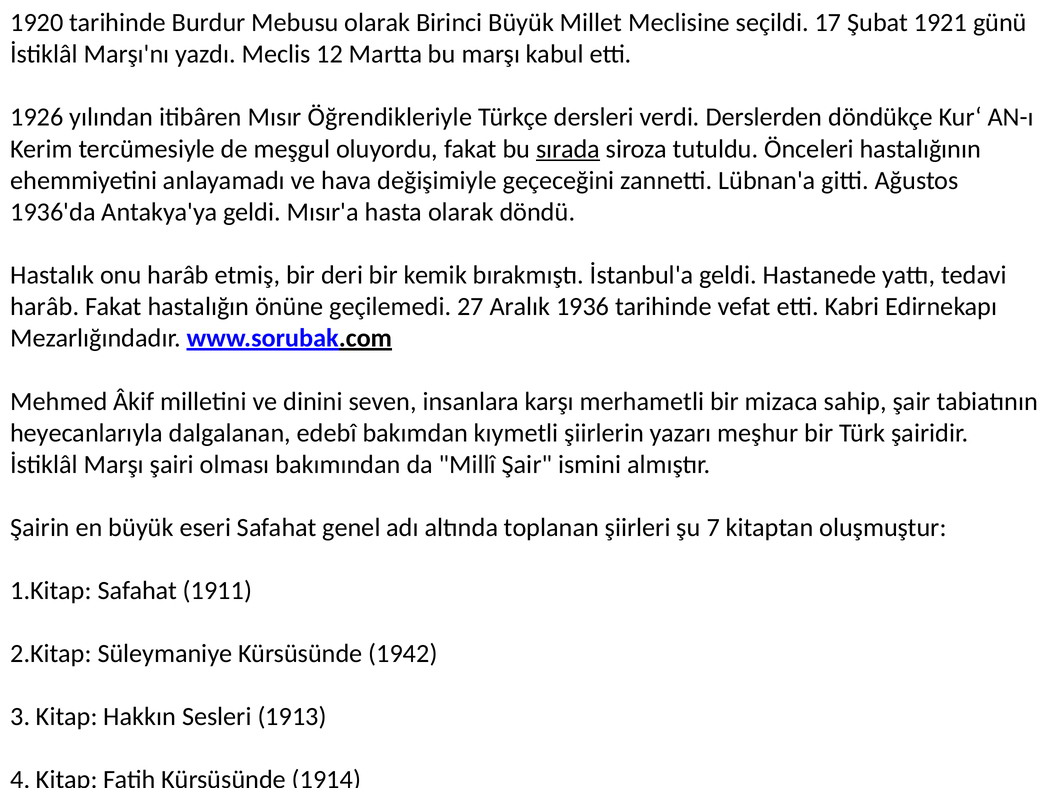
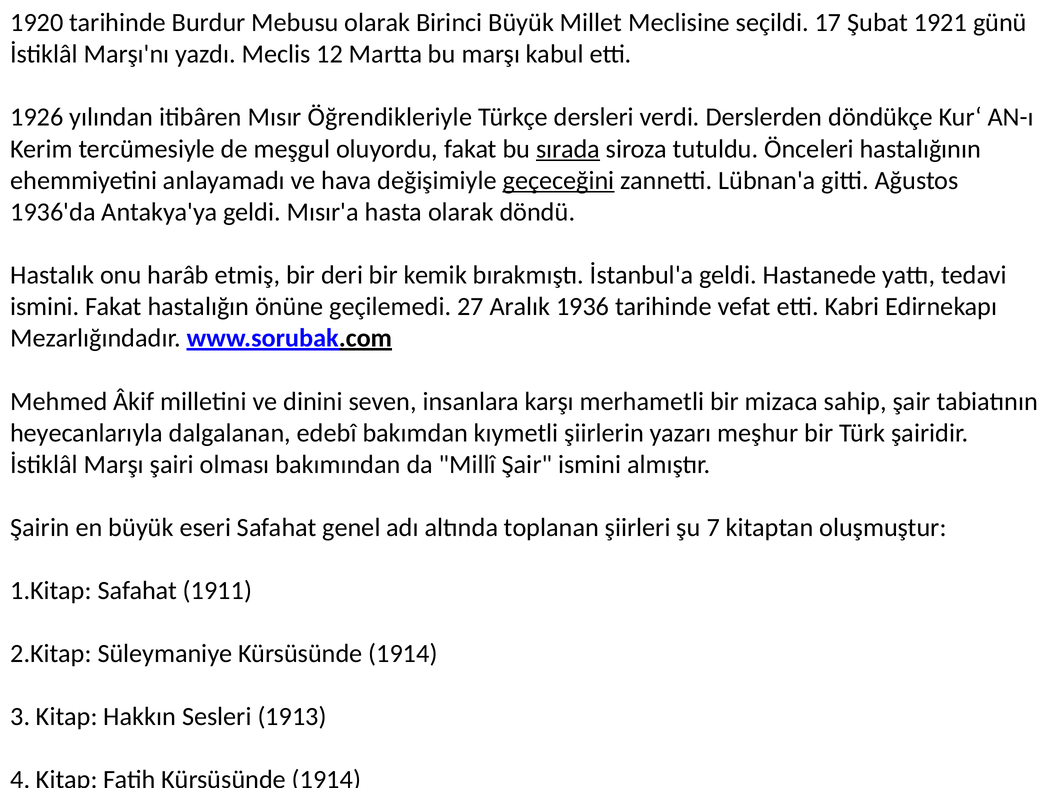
geçeceğini underline: none -> present (559, 180)
harâb: harâb -> ismini (45, 307)
Süleymaniye Kürsüsünde 1942: 1942 -> 1914 (403, 654)
